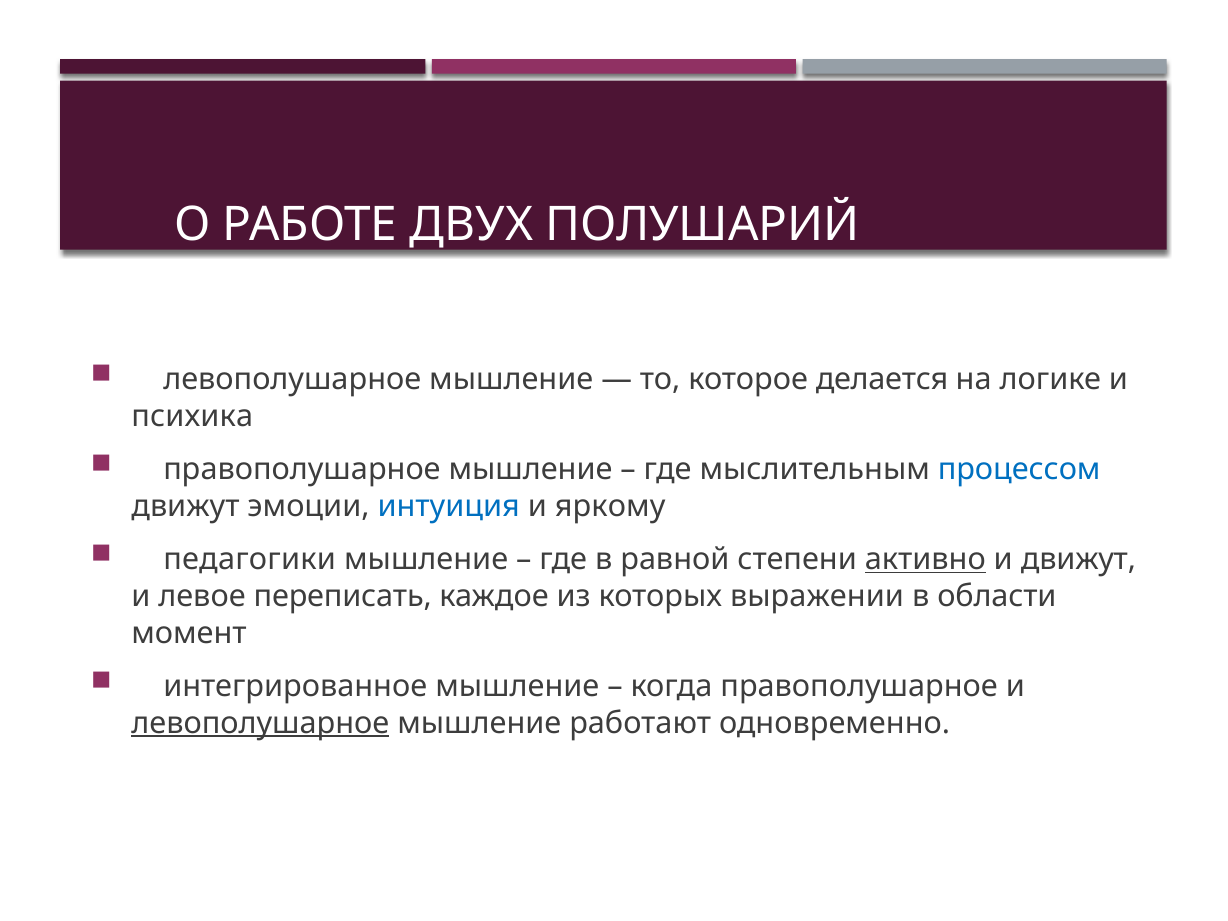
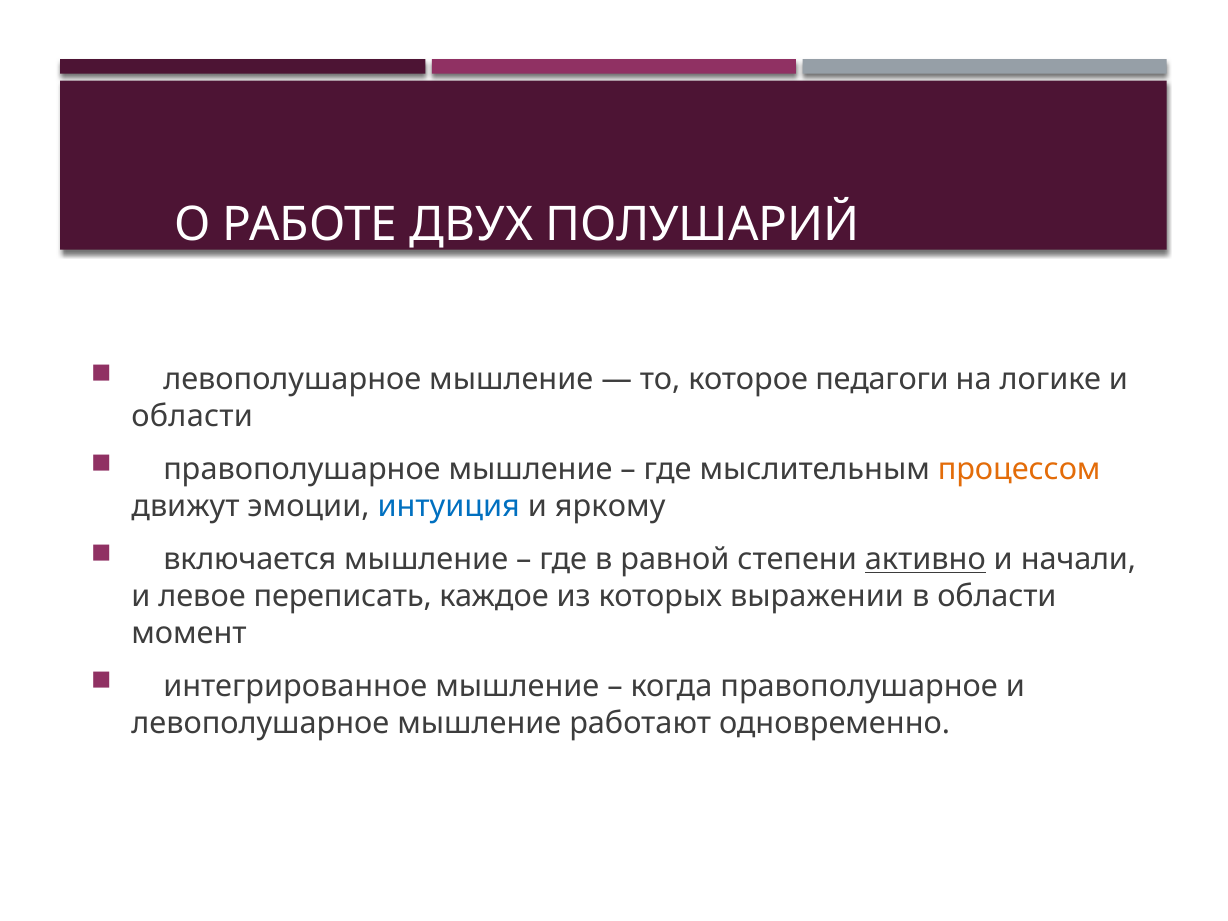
делается: делается -> педагоги (882, 379)
психика: психика -> области (192, 416)
процессом colour: blue -> orange (1019, 469)
педагогики: педагогики -> включается (250, 559)
и движут: движут -> начали (1078, 559)
левополушарное underline: present -> none (260, 723)
